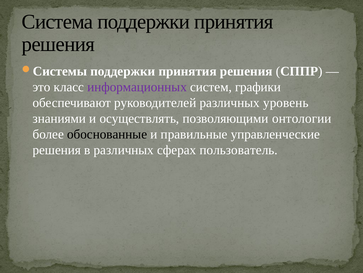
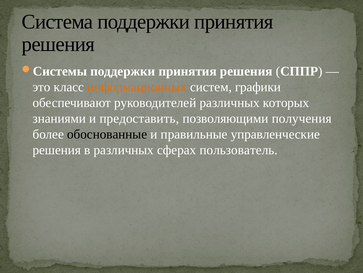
информационных colour: purple -> orange (137, 87)
уровень: уровень -> которых (286, 103)
осуществлять: осуществлять -> предоставить (139, 118)
онтологии: онтологии -> получения (302, 118)
